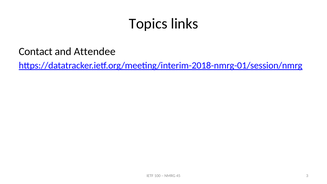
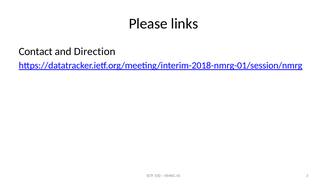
Topics: Topics -> Please (148, 24)
Attendee: Attendee -> Direction (95, 51)
